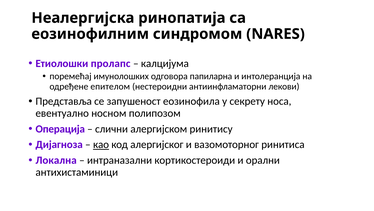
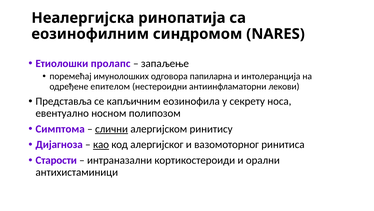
калцијума: калцијума -> запаљење (165, 63)
запушеност: запушеност -> капљичним (134, 101)
Операција: Операција -> Симптома (60, 129)
слични underline: none -> present (112, 129)
Локална: Локална -> Старости (56, 160)
